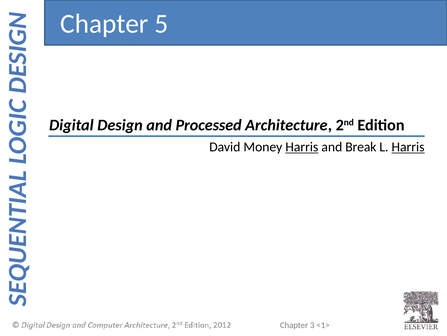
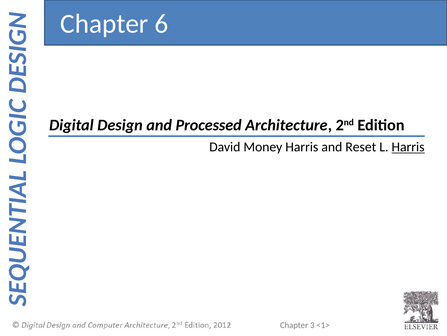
5: 5 -> 6 (162, 24)
Harris underline: present -> none (302, 147)
Break: Break -> Reset (361, 147)
